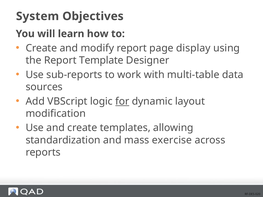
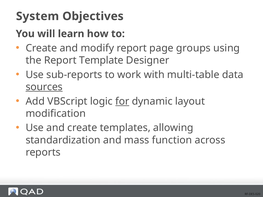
display: display -> groups (193, 48)
sources underline: none -> present (44, 87)
exercise: exercise -> function (172, 140)
